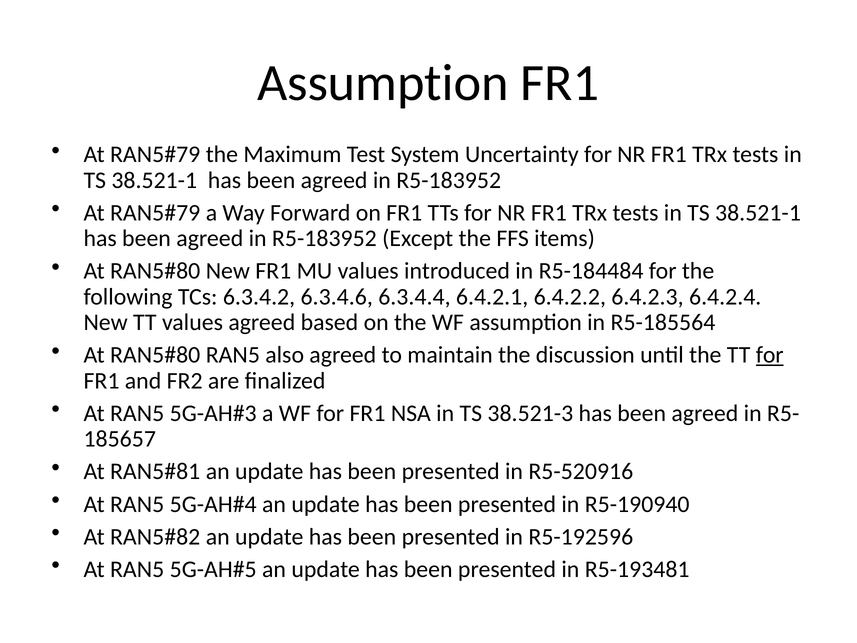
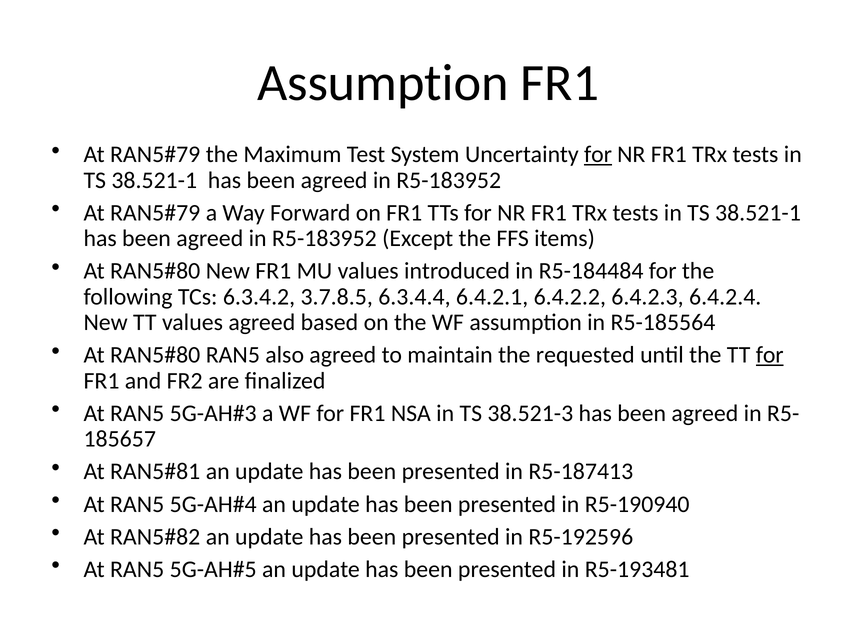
for underline: none -> present (598, 154)
6.3.4.6: 6.3.4.6 -> 3.7.8.5 (337, 297)
discussion: discussion -> requested (585, 355)
R5-520916: R5-520916 -> R5-187413 (581, 471)
